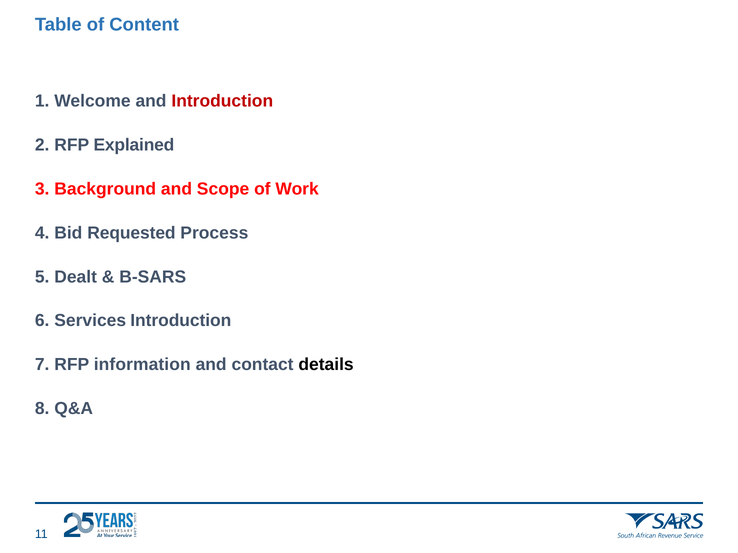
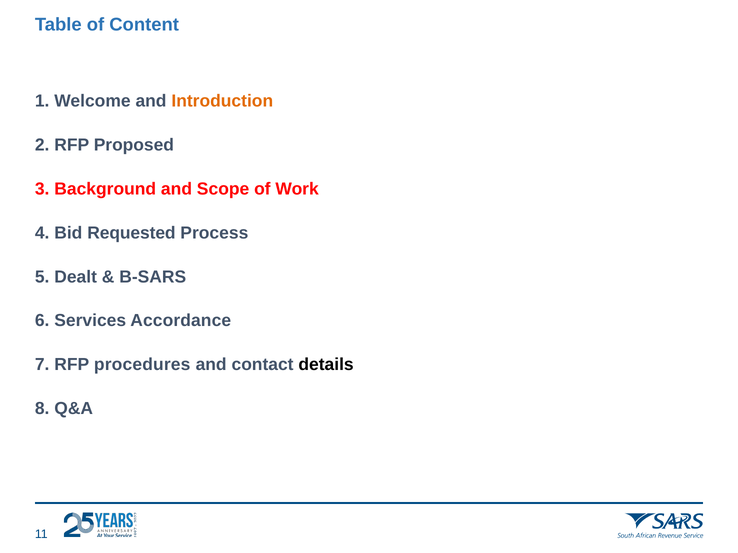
Introduction colour: red -> orange (222, 101)
Explained: Explained -> Proposed (134, 145)
Services Introduction: Introduction -> Accordance (181, 321)
information: information -> procedures (142, 365)
